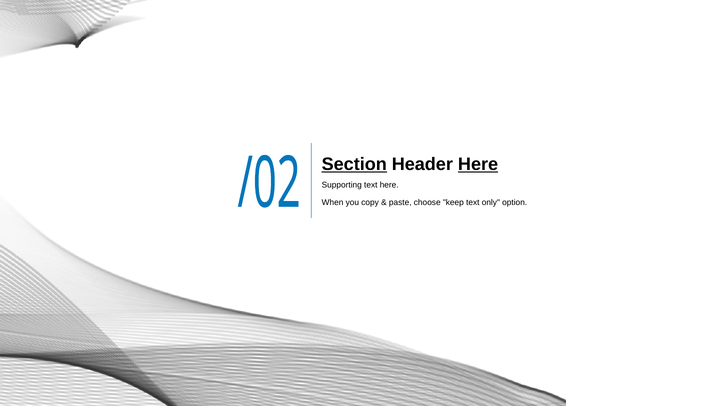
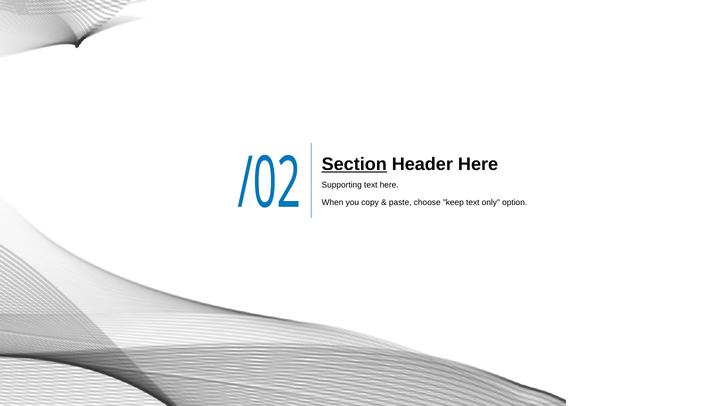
Here underline: present -> none (478, 164)
